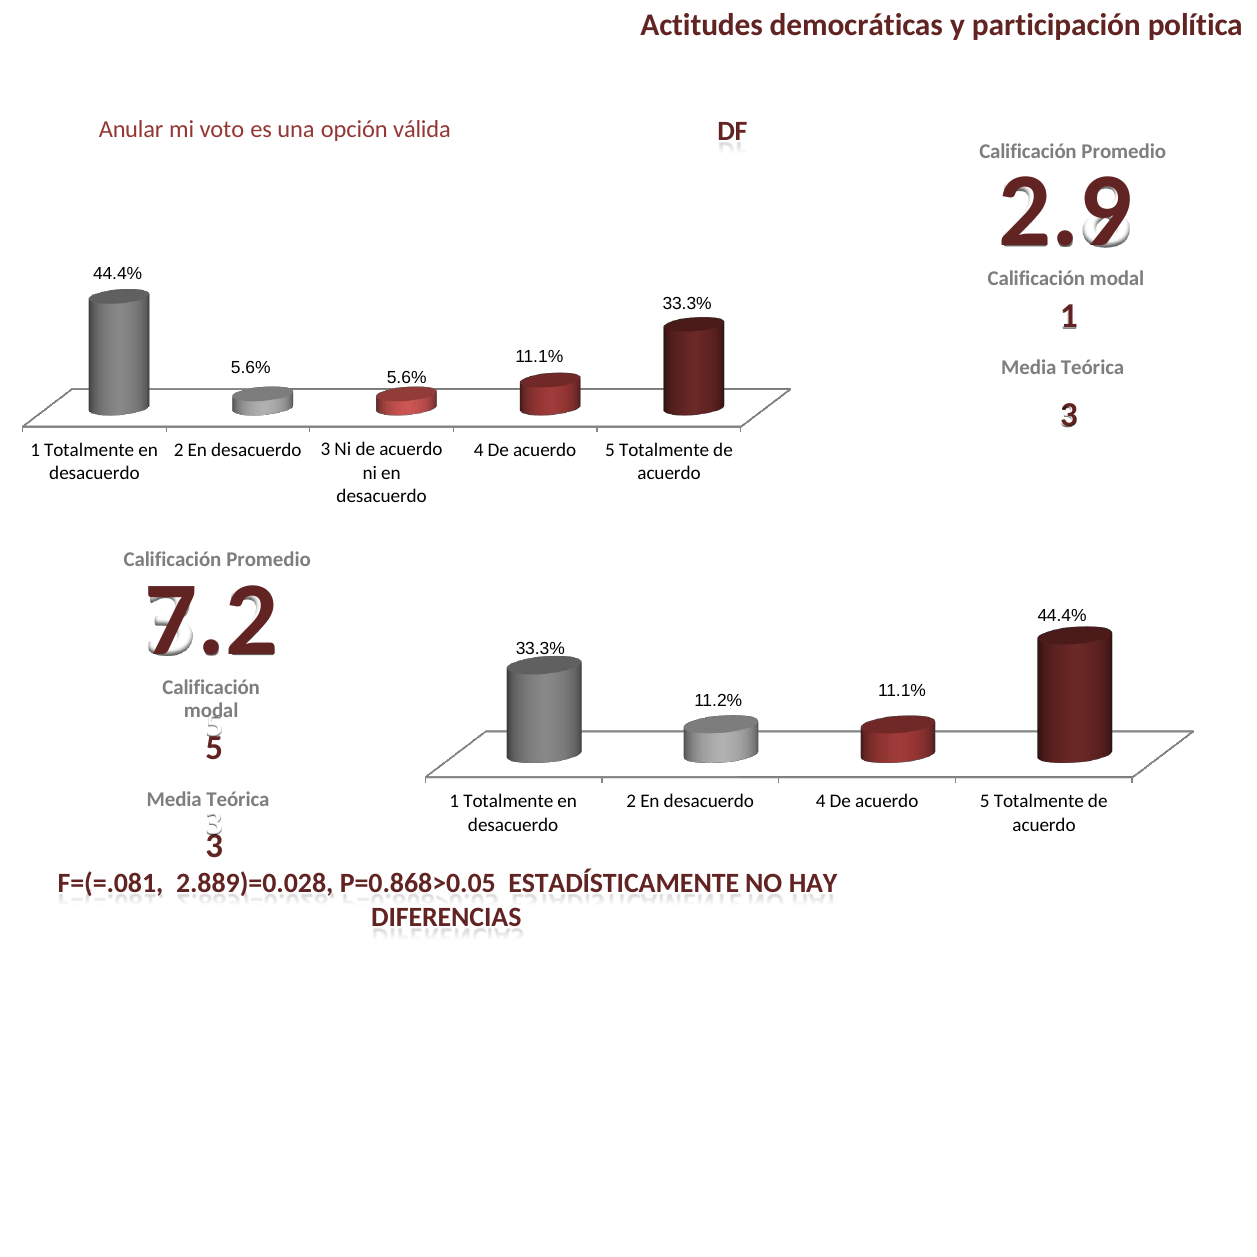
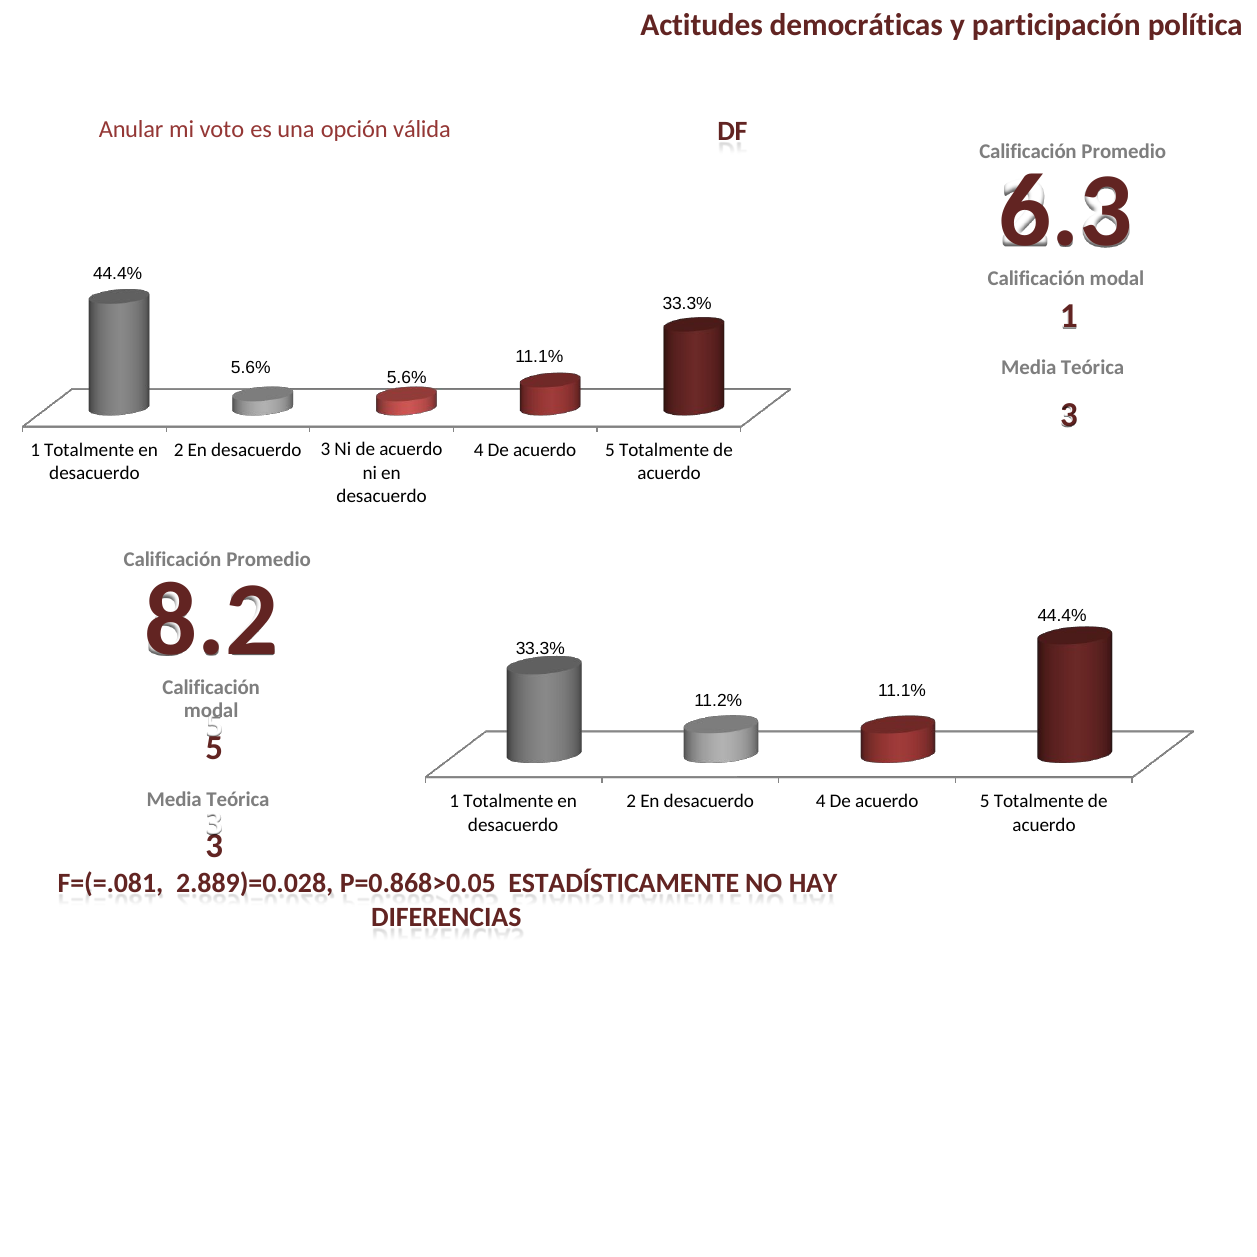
2.9: 2.9 -> 6.3 (1066, 211)
7.2: 7.2 -> 8.2 (211, 620)
